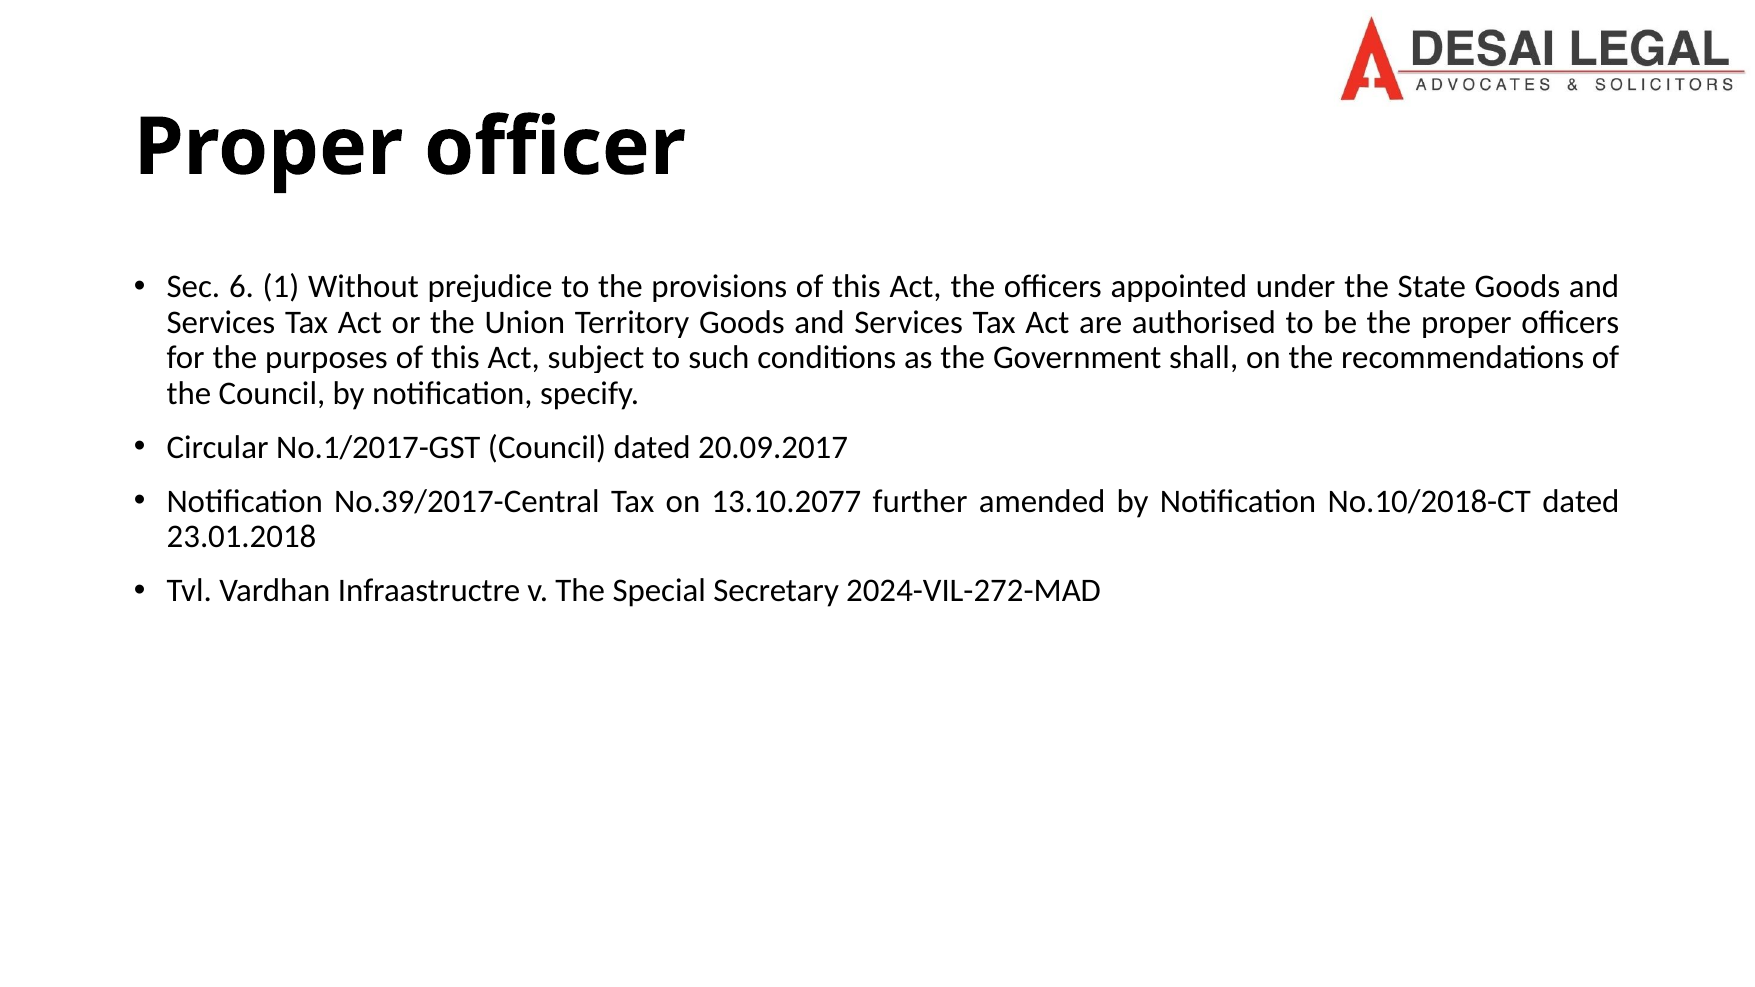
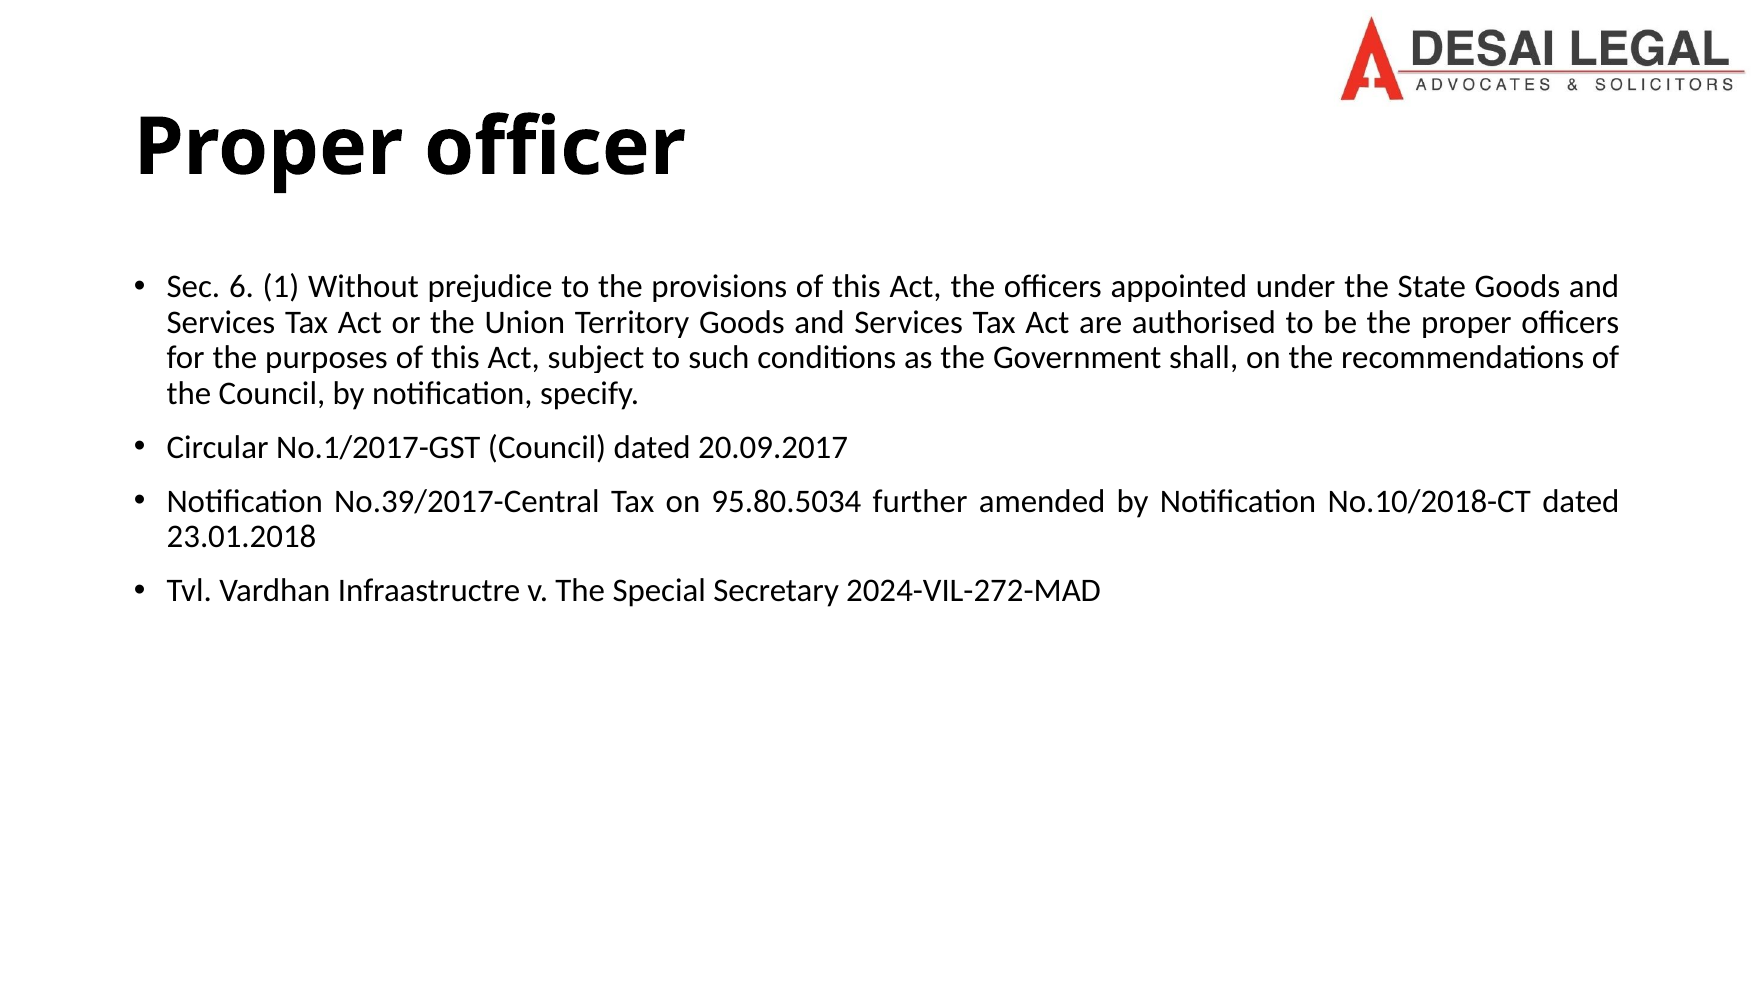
13.10.2077: 13.10.2077 -> 95.80.5034 (786, 501)
